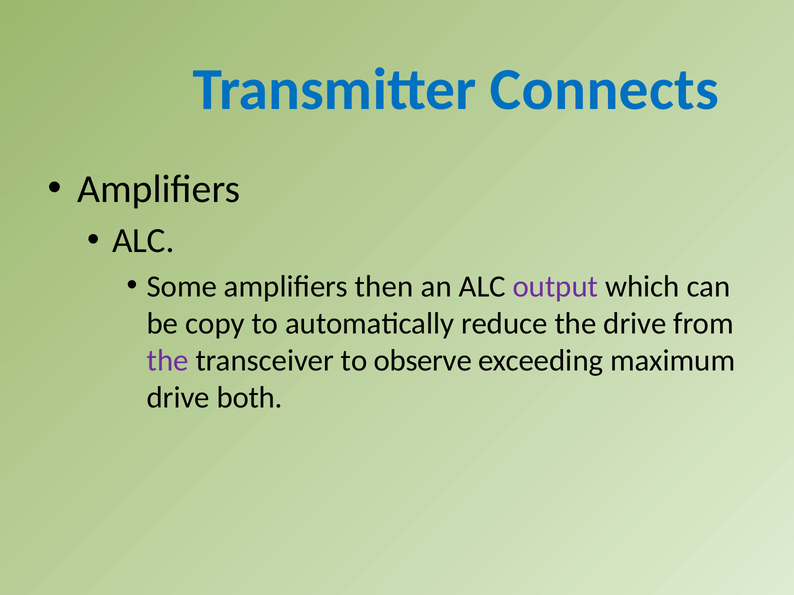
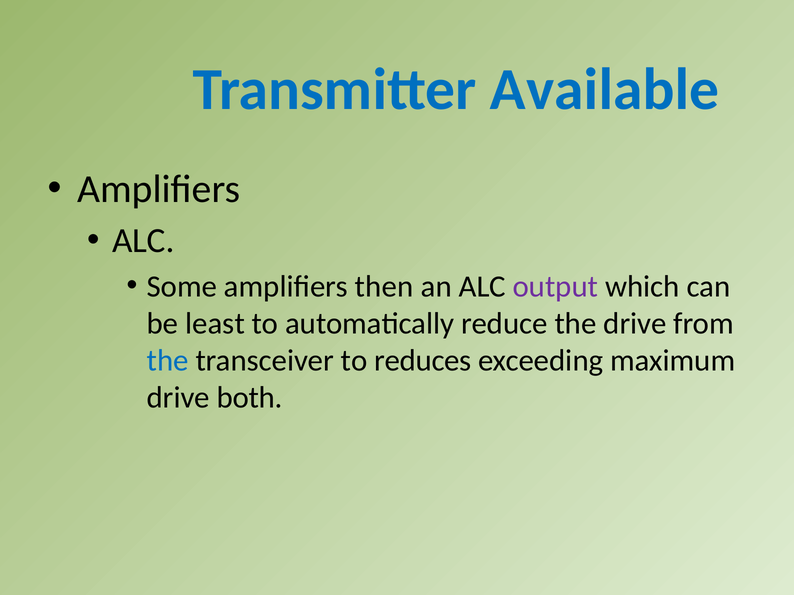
Connects: Connects -> Available (605, 89)
copy: copy -> least (215, 324)
the colour: purple -> blue (168, 361)
observe: observe -> reduces (423, 361)
